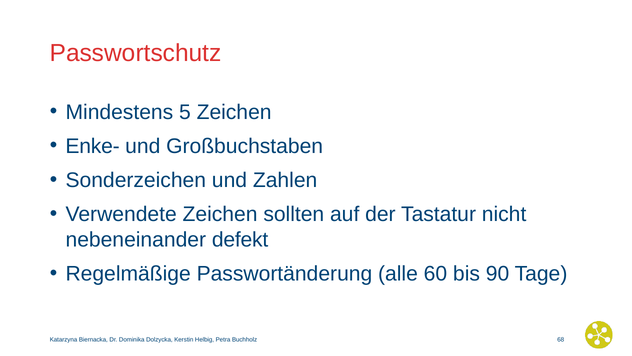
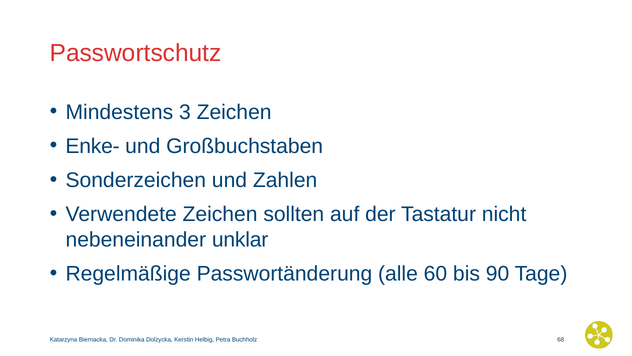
5: 5 -> 3 (185, 112)
defekt: defekt -> unklar (240, 239)
